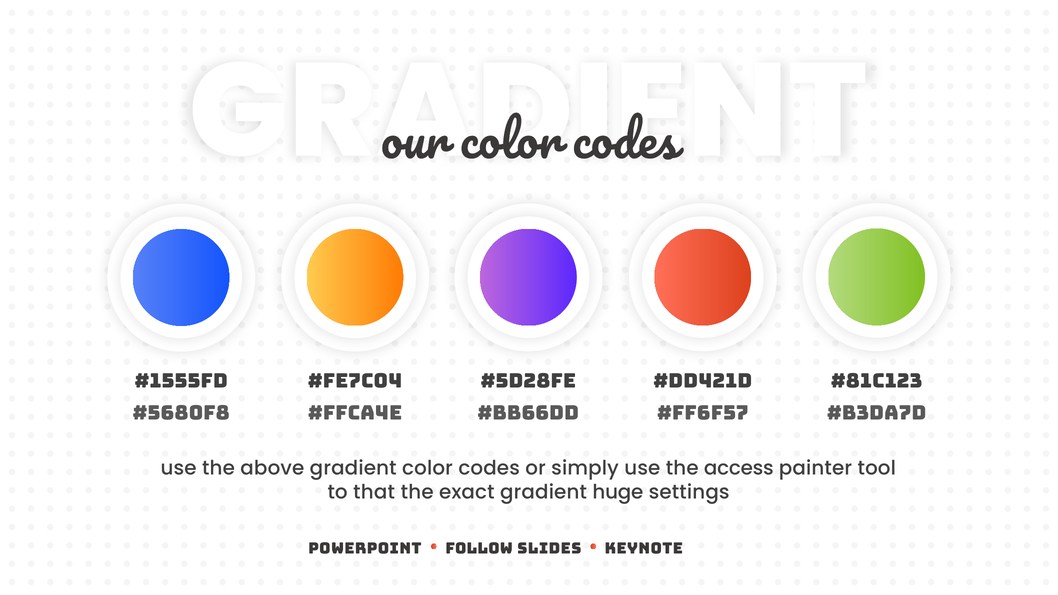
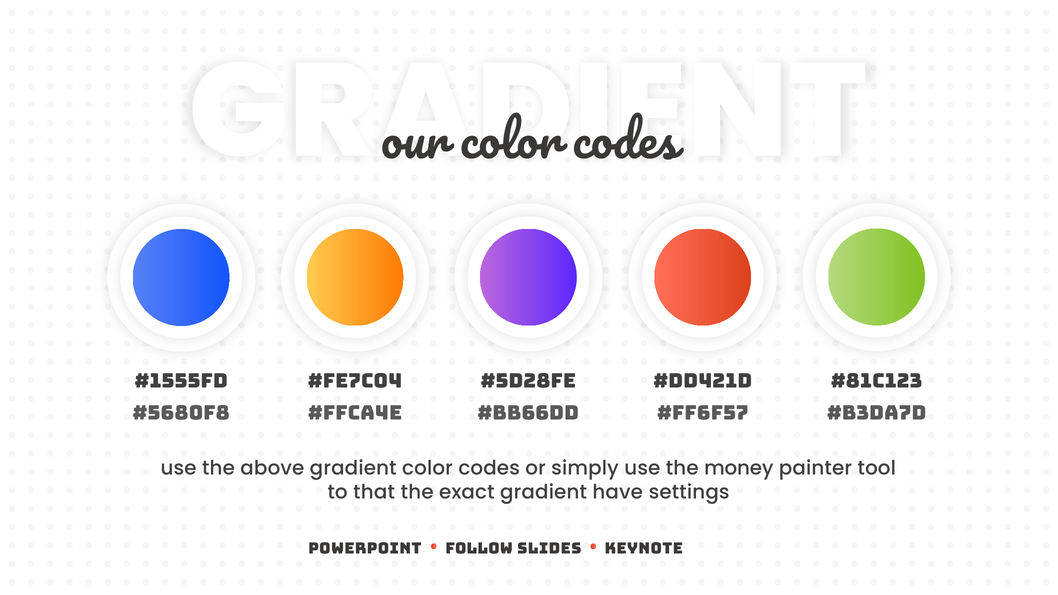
access: access -> money (739, 468)
huge: huge -> have (618, 492)
